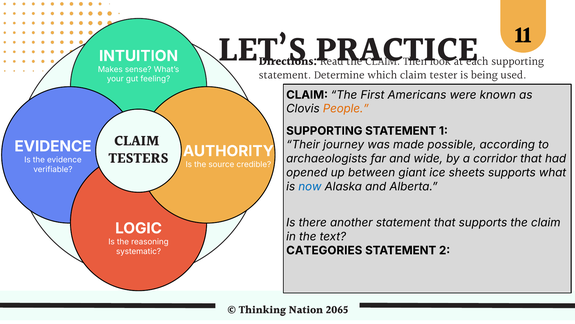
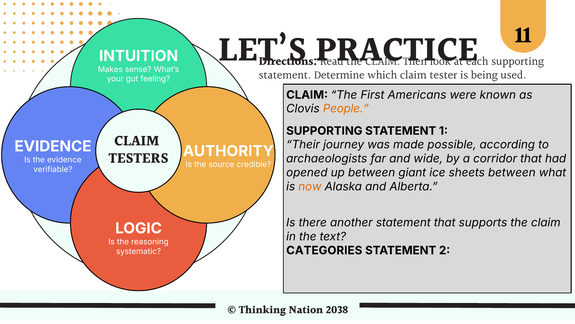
sheets supports: supports -> between (512, 172)
now colour: blue -> orange (310, 186)
2065: 2065 -> 2038 (337, 310)
